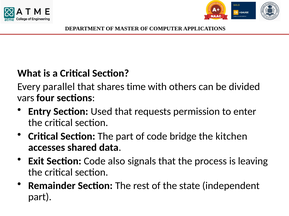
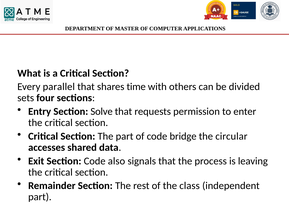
vars: vars -> sets (26, 98)
Used: Used -> Solve (102, 112)
kitchen: kitchen -> circular (231, 137)
state: state -> class (190, 186)
